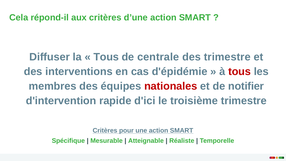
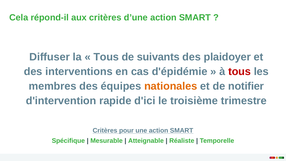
centrale: centrale -> suivants (158, 57)
des trimestre: trimestre -> plaidoyer (227, 57)
nationales colour: red -> orange (171, 86)
